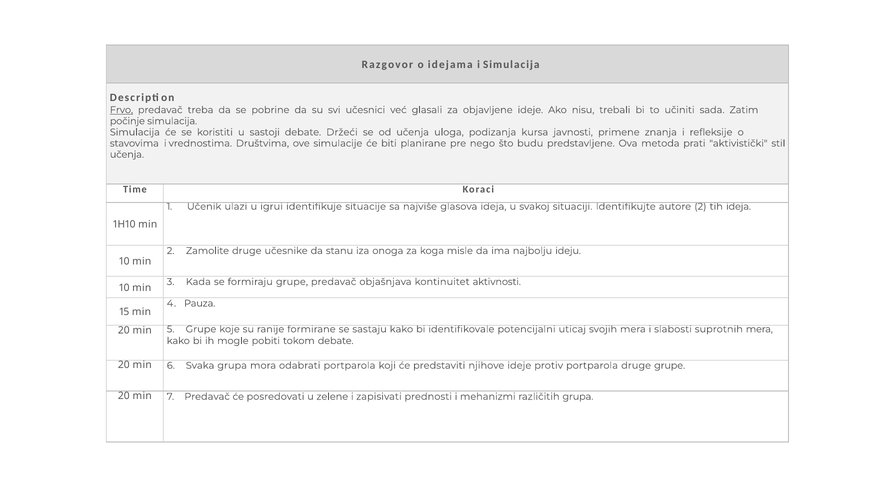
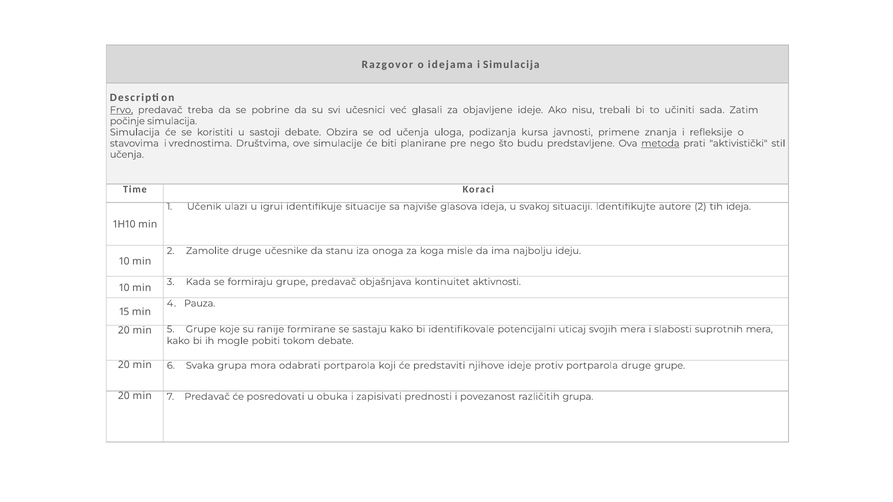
Držeći: Držeći -> Obzira (342, 132)
metoda underline: none -> present (660, 143)
zelene: zelene -> obuka (332, 397)
mehanizmi: mehanizmi -> povezanost (488, 397)
